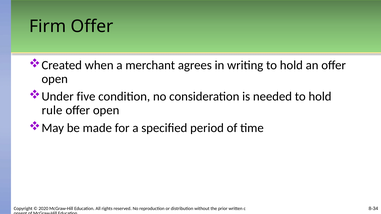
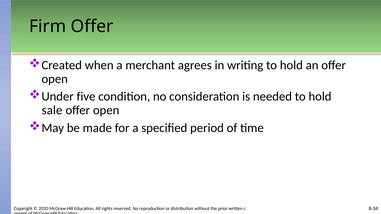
rule: rule -> sale (52, 110)
